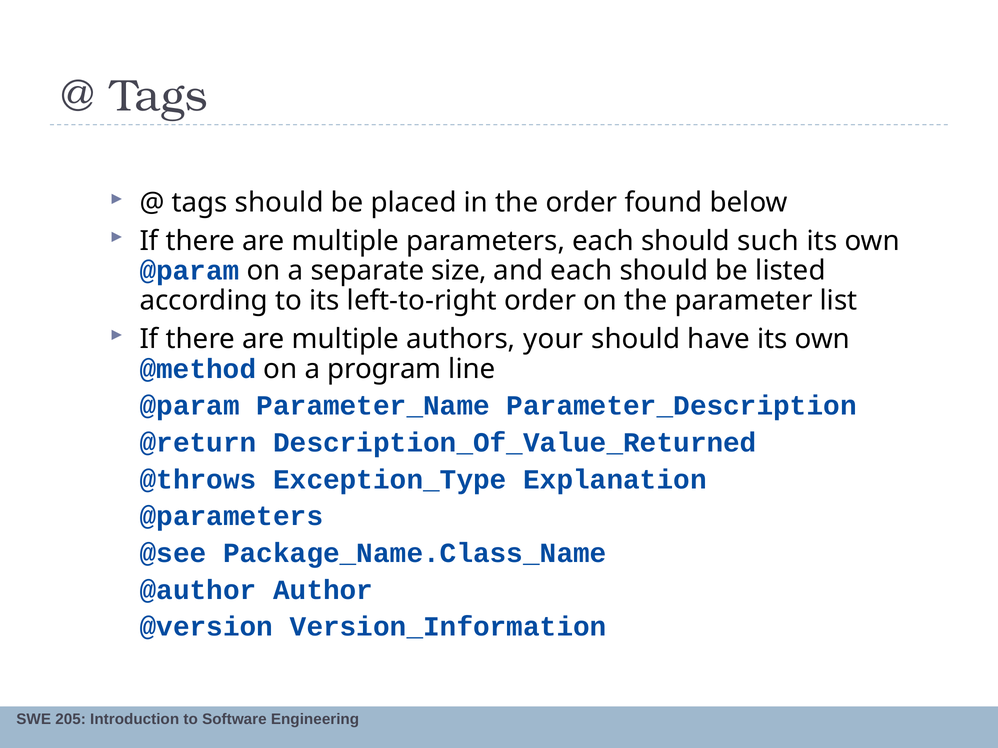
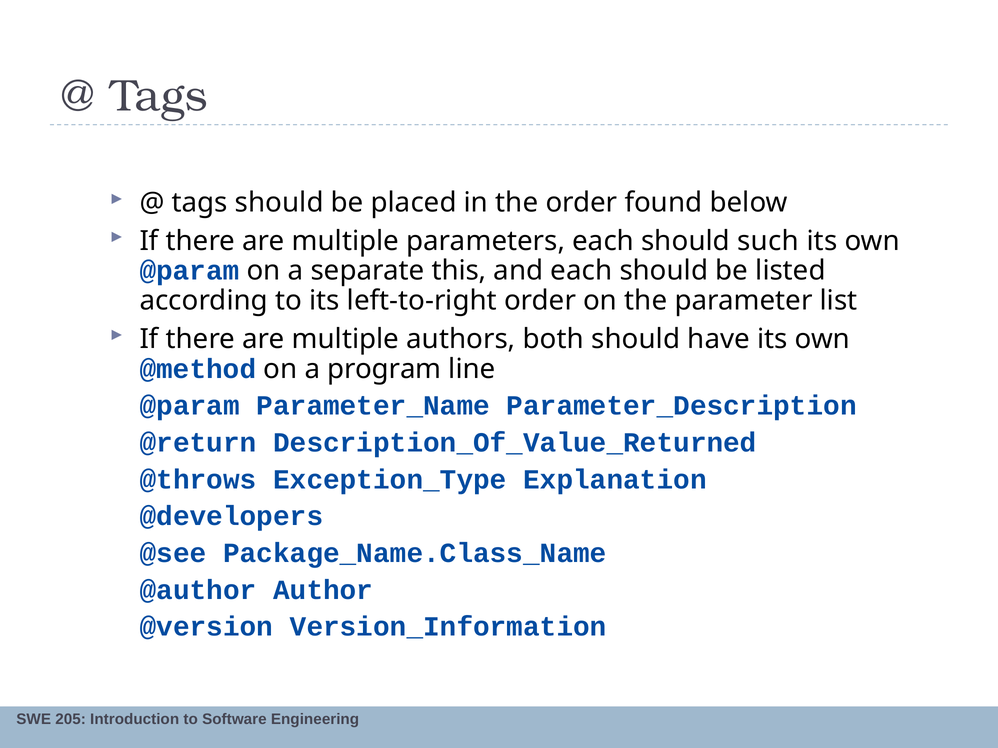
size: size -> this (459, 271)
your: your -> both (553, 339)
@parameters: @parameters -> @developers (231, 517)
